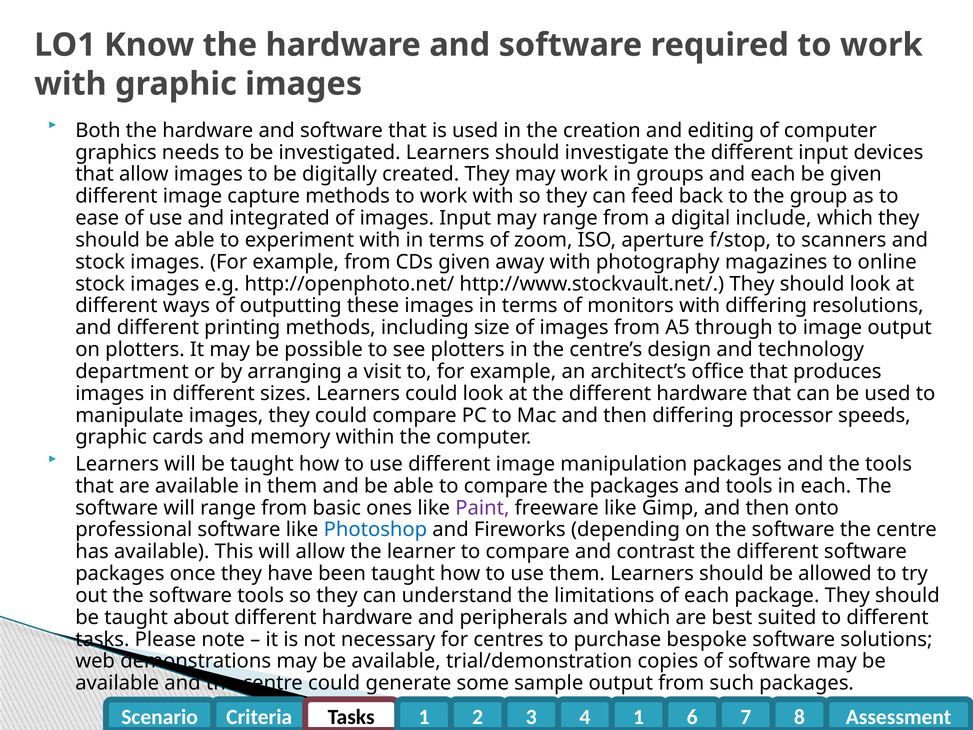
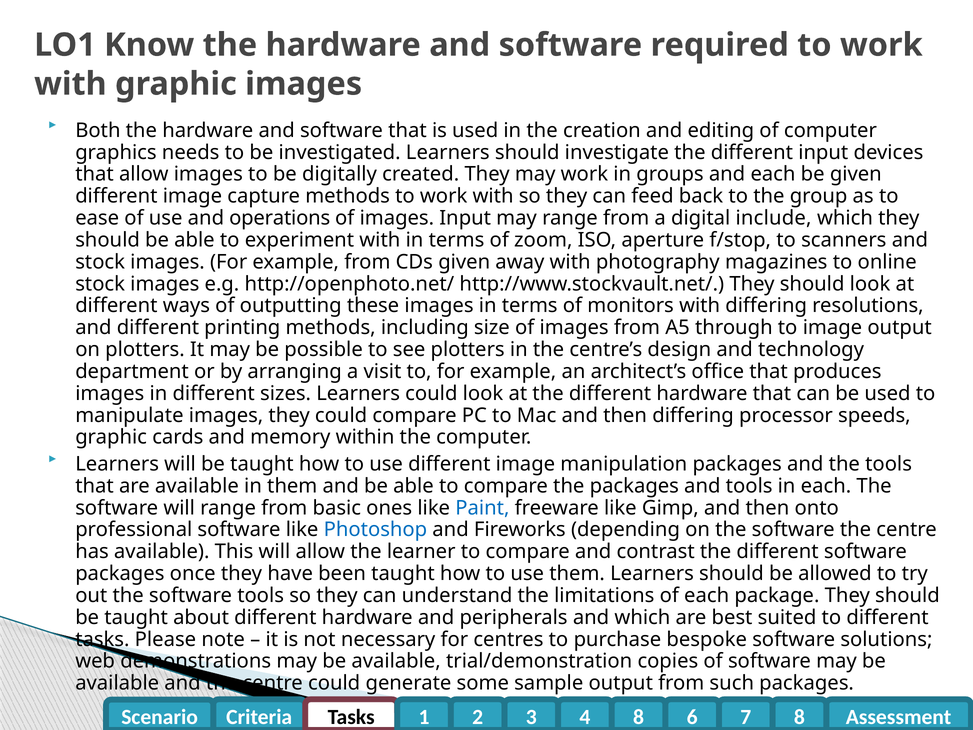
integrated: integrated -> operations (280, 218)
Paint colour: purple -> blue (482, 508)
4 1: 1 -> 8 (639, 717)
